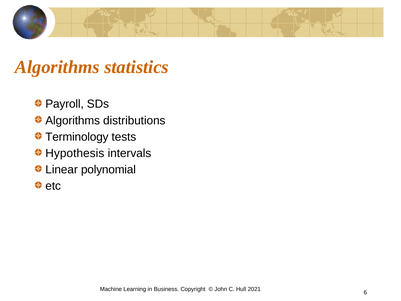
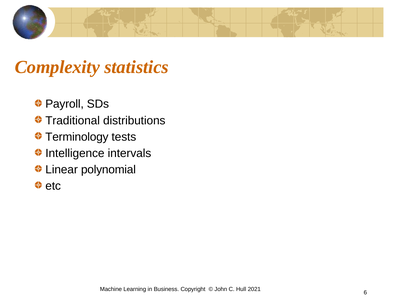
Algorithms: Algorithms -> Complexity (57, 67)
Algorithms: Algorithms -> Traditional (73, 120)
Hypothesis: Hypothesis -> Intelligence (75, 153)
